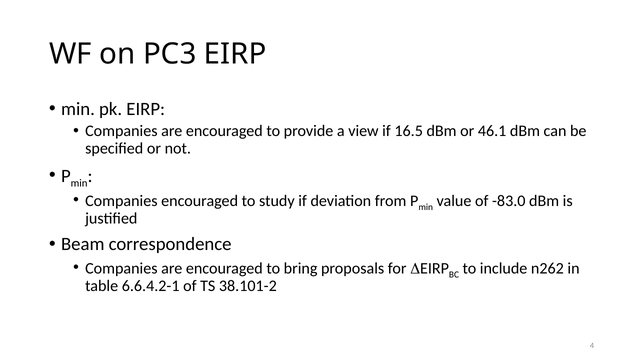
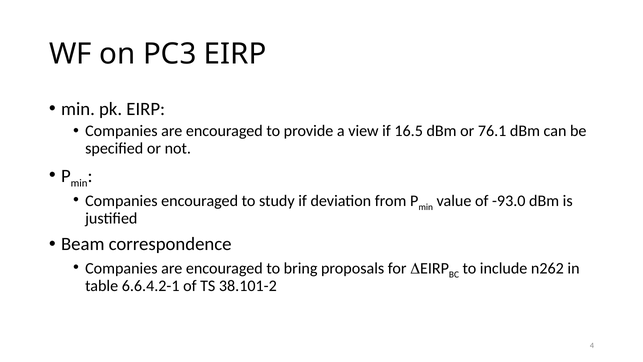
46.1: 46.1 -> 76.1 (492, 131)
-83.0: -83.0 -> -93.0 (509, 201)
